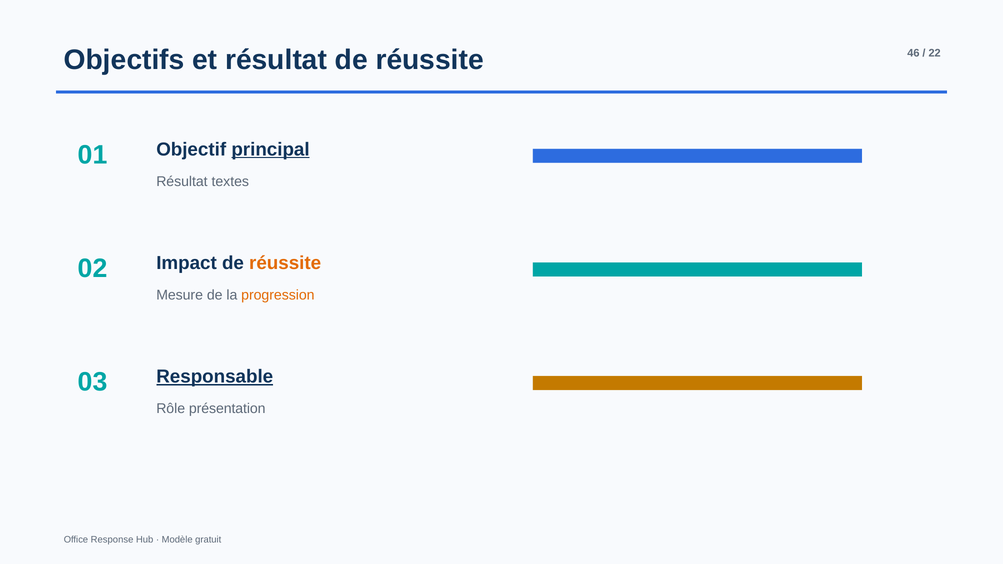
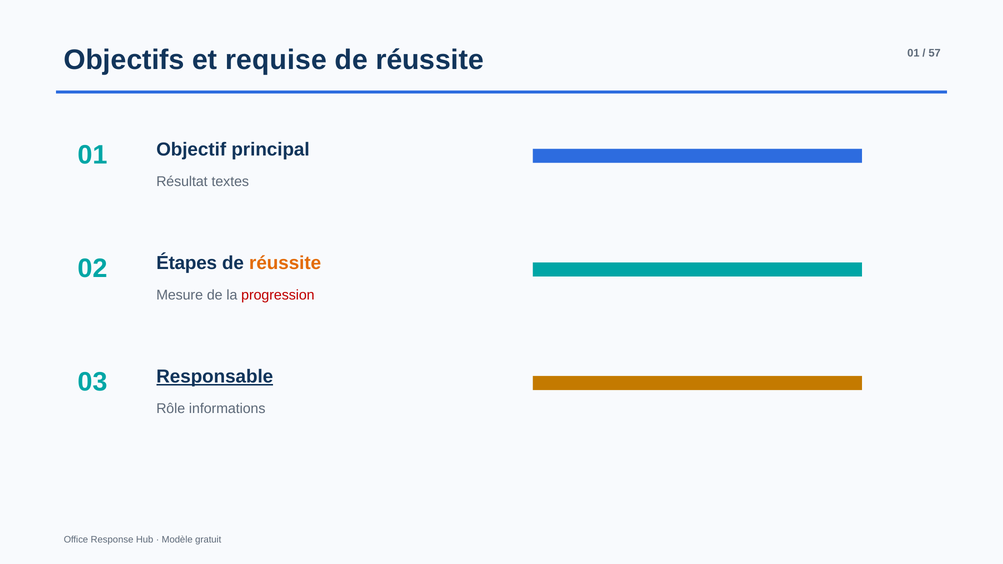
et résultat: résultat -> requise (276, 60)
réussite 46: 46 -> 01 (913, 53)
22: 22 -> 57 (935, 53)
principal underline: present -> none (271, 149)
Impact: Impact -> Étapes (187, 263)
progression colour: orange -> red (278, 295)
présentation: présentation -> informations (227, 409)
